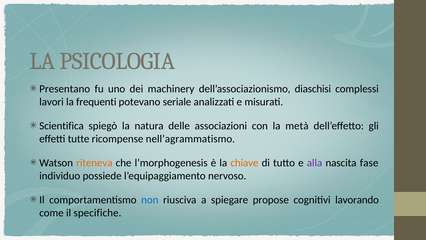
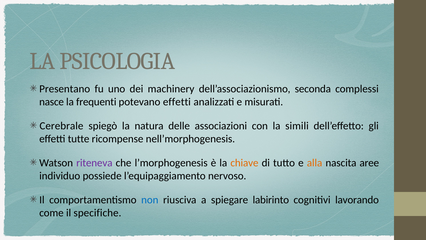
diaschisi: diaschisi -> seconda (313, 89)
lavori: lavori -> nasce (52, 102)
potevano seriale: seriale -> effetti (177, 102)
Scientifica: Scientifica -> Cerebrale (61, 126)
metà: metà -> simili (297, 126)
nell’agrammatismo: nell’agrammatismo -> nell’morphogenesis (190, 139)
riteneva colour: orange -> purple (94, 163)
alla colour: purple -> orange (315, 163)
fase: fase -> aree (369, 163)
propose: propose -> labirinto (271, 200)
